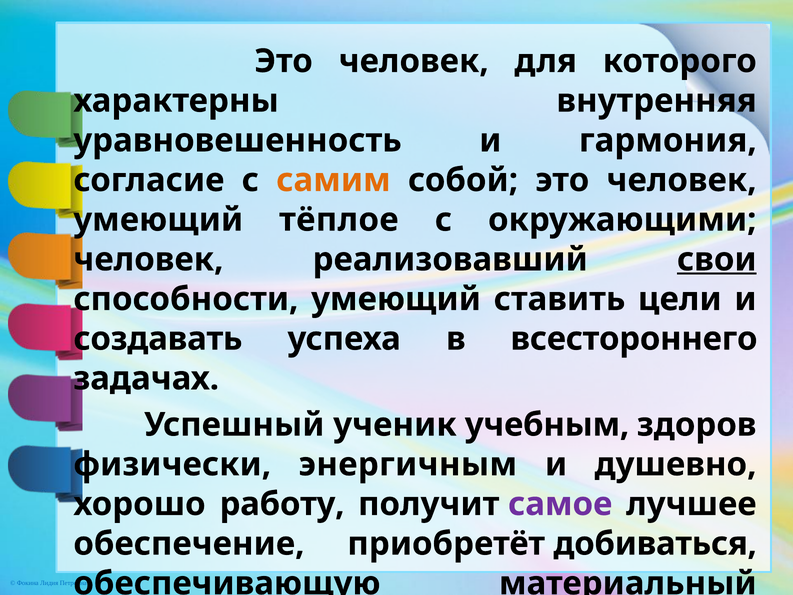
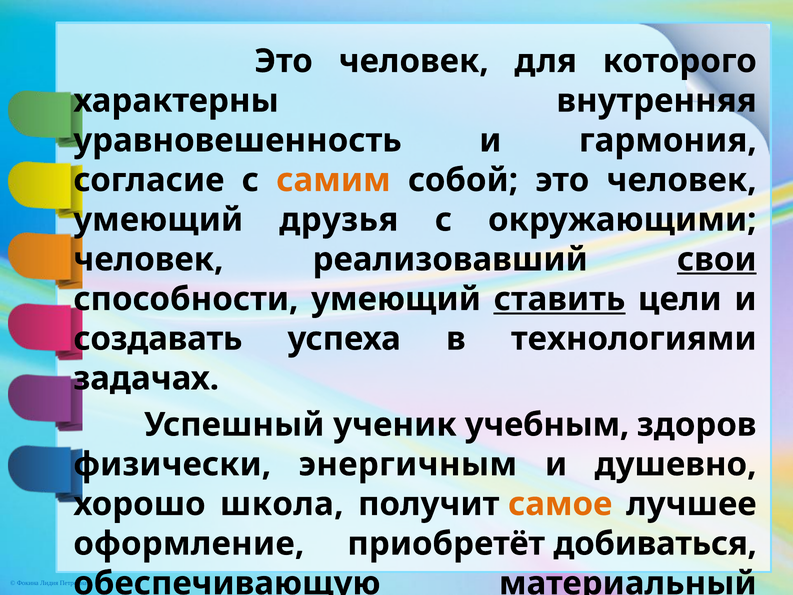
тёплое: тёплое -> друзья (339, 220)
ставить underline: none -> present (560, 299)
всестороннего: всестороннего -> технологиями (634, 339)
работу: работу -> школа (282, 504)
самое colour: purple -> orange (560, 504)
обеспечение: обеспечение -> оформление (189, 544)
